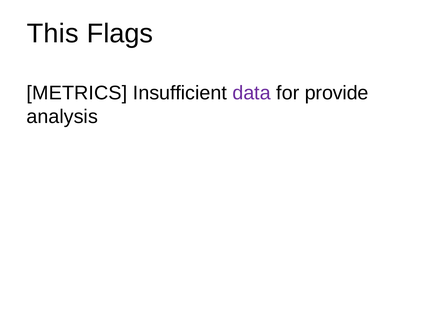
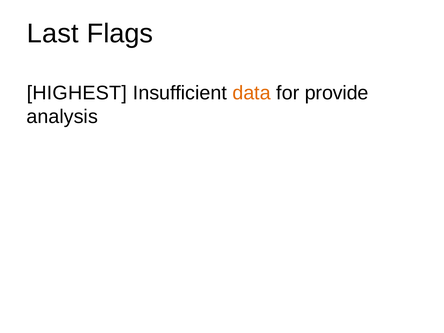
This: This -> Last (53, 34)
METRICS: METRICS -> HIGHEST (77, 93)
data colour: purple -> orange (252, 93)
